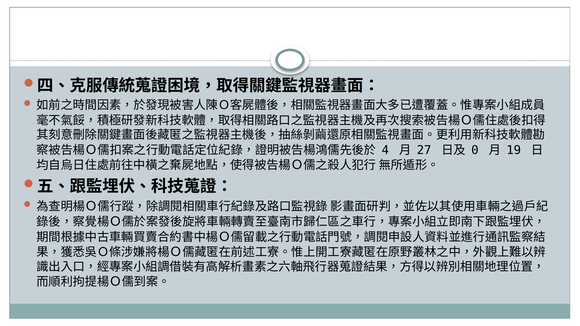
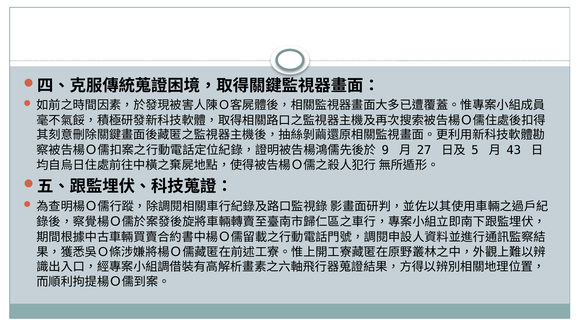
4: 4 -> 9 (385, 150)
0: 0 -> 5 (475, 150)
19: 19 -> 43 (514, 150)
